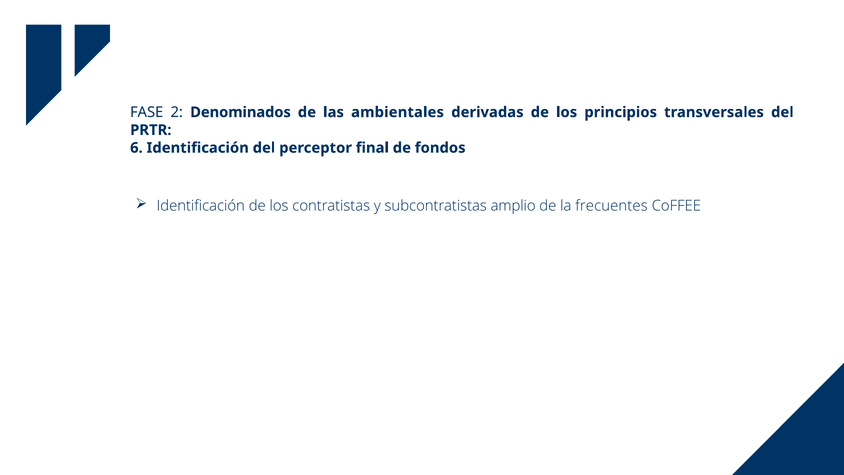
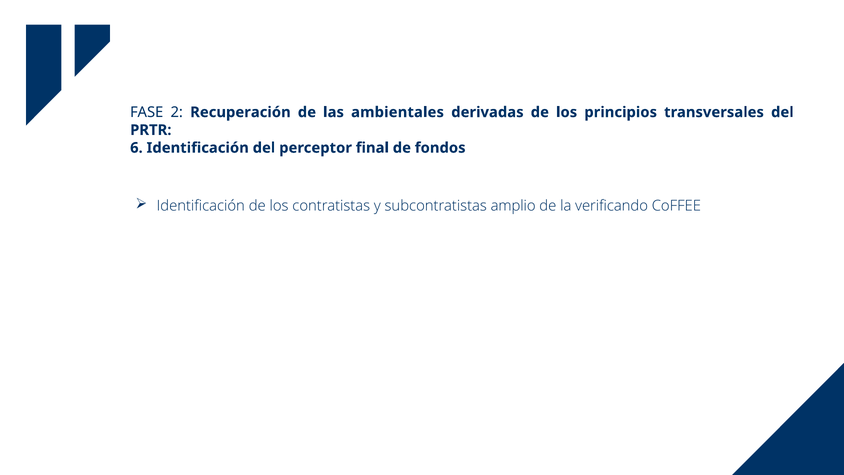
Denominados: Denominados -> Recuperación (240, 112)
frecuentes: frecuentes -> verificando (612, 206)
